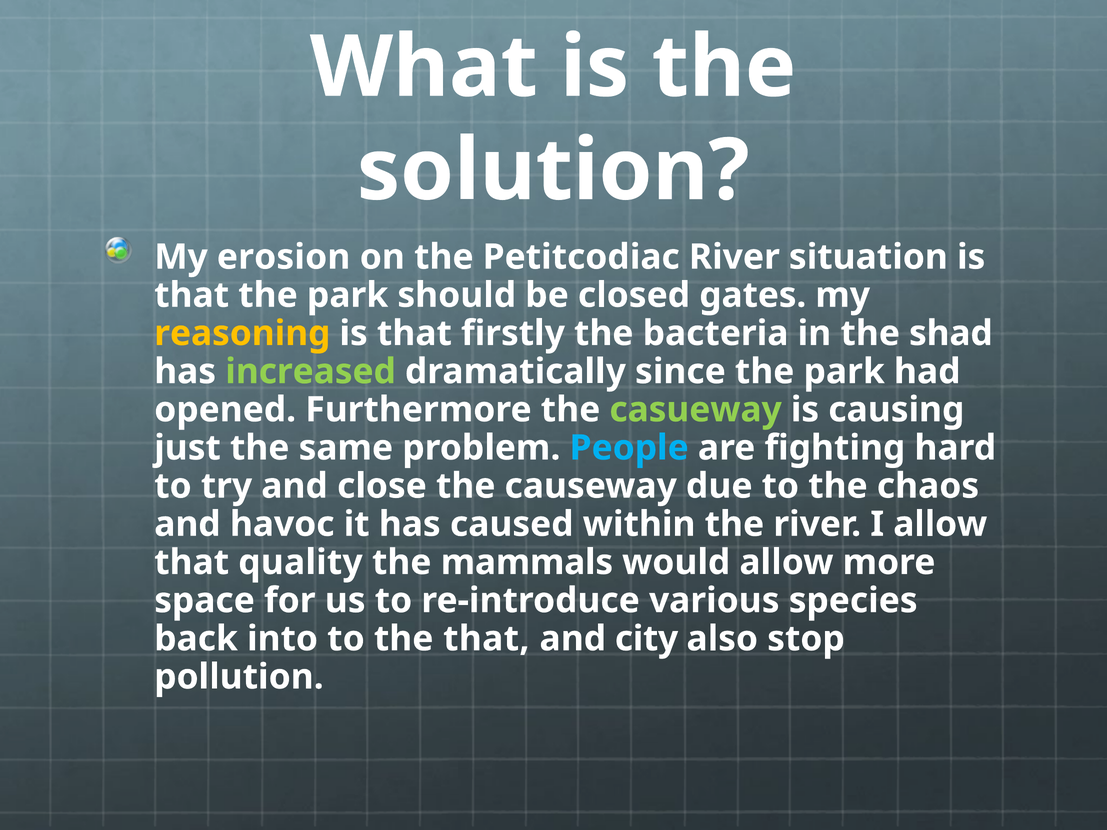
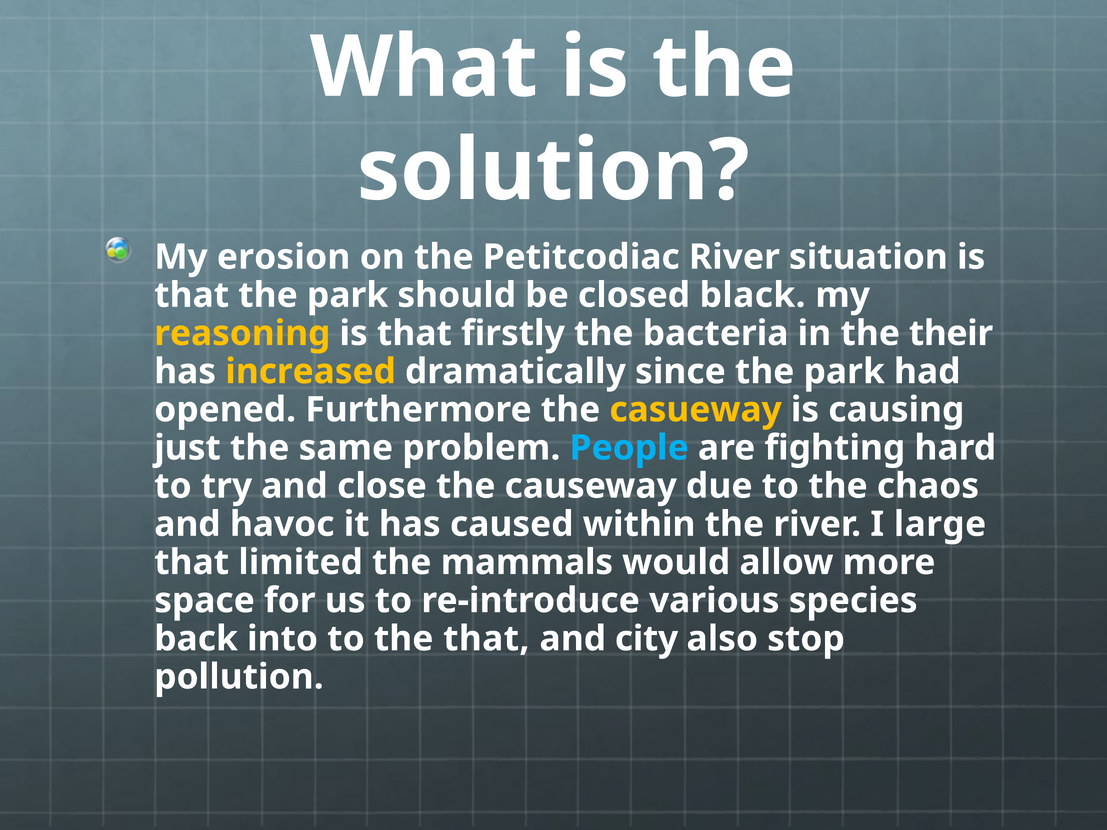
gates: gates -> black (753, 295)
shad: shad -> their (951, 333)
increased colour: light green -> yellow (311, 372)
casueway colour: light green -> yellow (696, 410)
I allow: allow -> large (940, 524)
quality: quality -> limited (301, 563)
